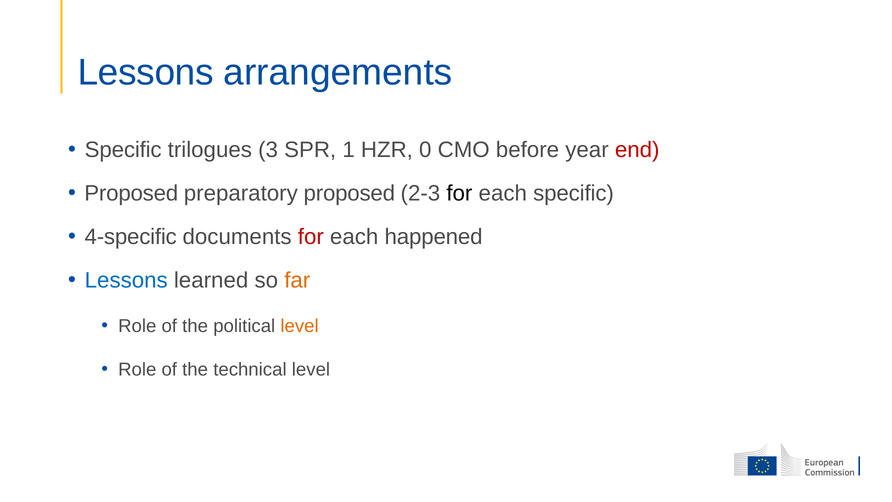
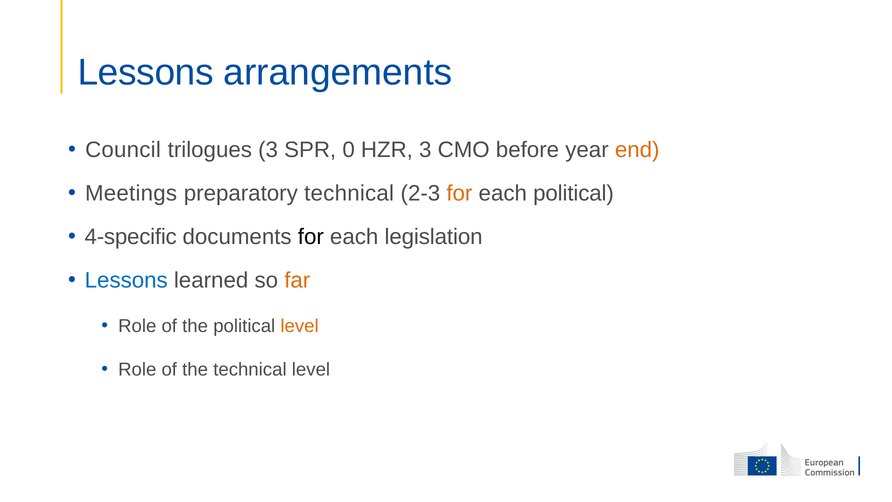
Specific: Specific -> Council (123, 150)
1: 1 -> 0 (349, 150)
HZR 0: 0 -> 3 (425, 150)
end colour: red -> orange (637, 150)
Proposed: Proposed -> Meetings (131, 193)
preparatory proposed: proposed -> technical (349, 193)
for colour: black -> orange (459, 193)
each specific: specific -> political (574, 193)
for colour: red -> black (311, 237)
happened: happened -> legislation (434, 237)
